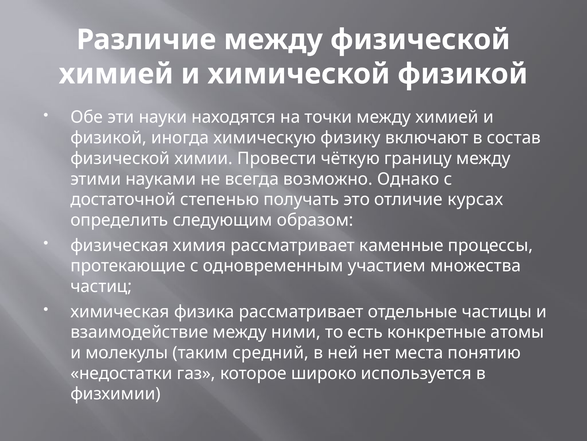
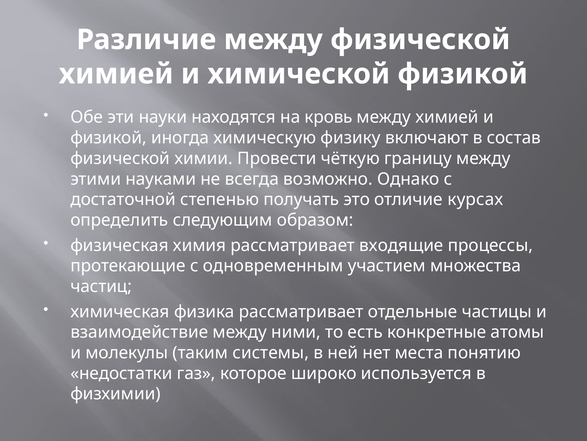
точки: точки -> кровь (329, 117)
каменные: каменные -> входящие (401, 245)
средний: средний -> системы (271, 352)
